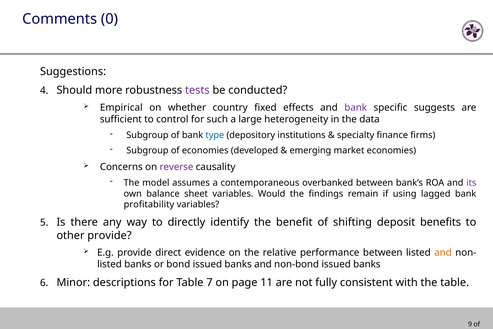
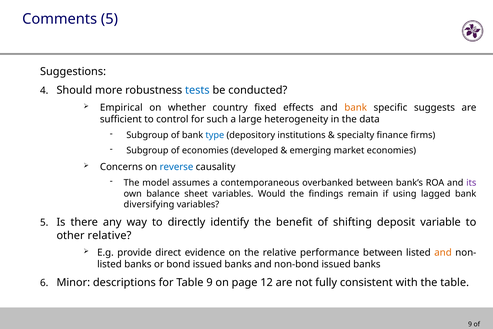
Comments 0: 0 -> 5 (109, 19)
tests colour: purple -> blue (197, 90)
bank colour: purple -> orange (356, 107)
reverse colour: purple -> blue (176, 167)
profitability: profitability -> diversifying (149, 204)
benefits: benefits -> variable (441, 222)
other provide: provide -> relative (109, 235)
Table 7: 7 -> 9 (209, 282)
11: 11 -> 12 (267, 282)
